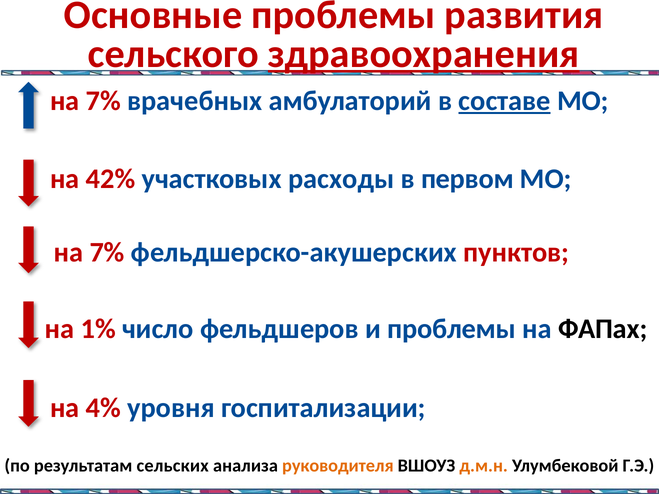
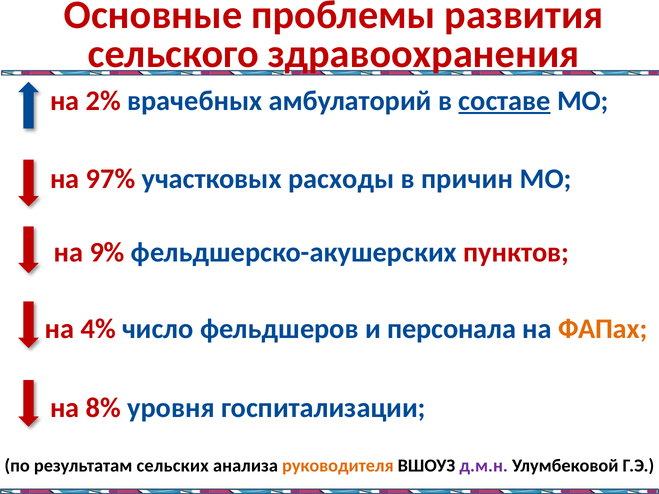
здравоохранения underline: present -> none (424, 54)
7%: 7% -> 2% (103, 101)
42%: 42% -> 97% (111, 179)
первом: первом -> причин (467, 179)
7%: 7% -> 9% (107, 252)
1%: 1% -> 4% (98, 329)
и проблемы: проблемы -> персонала (452, 329)
ФАПах colour: black -> orange (603, 329)
4%: 4% -> 8% (103, 408)
д.м.н colour: orange -> purple (484, 466)
